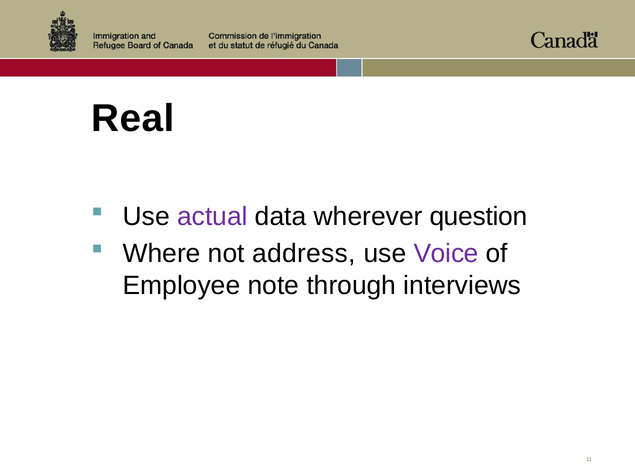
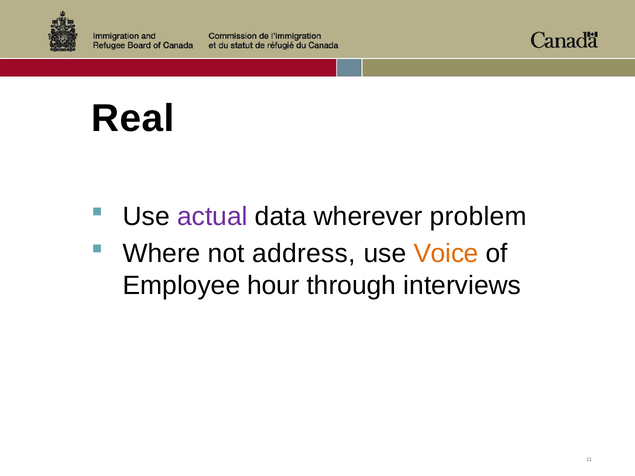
question: question -> problem (478, 217)
Voice colour: purple -> orange (446, 254)
note: note -> hour (274, 285)
